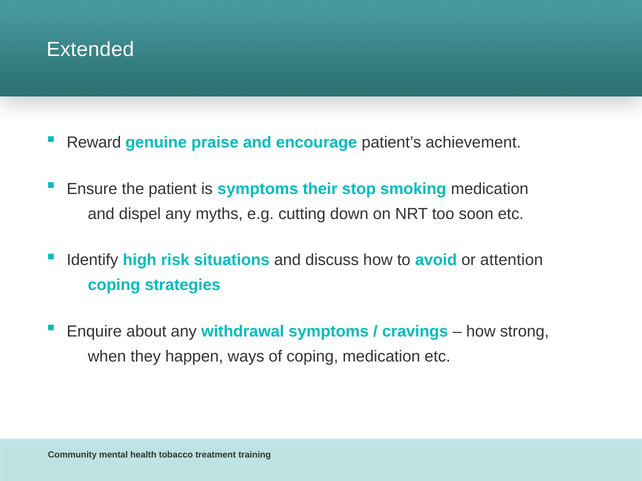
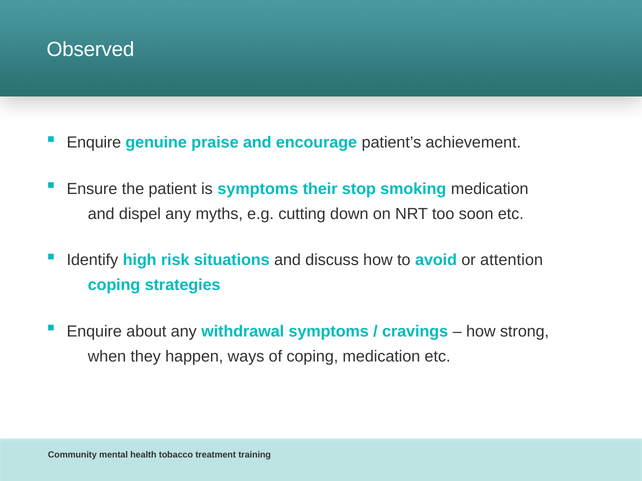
Extended: Extended -> Observed (90, 50)
Reward: Reward -> Enquire (94, 143)
